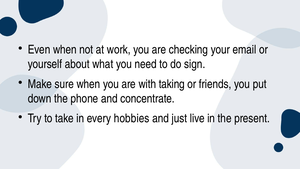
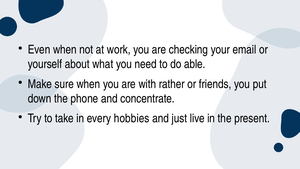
sign: sign -> able (195, 64)
taking: taking -> rather (172, 84)
